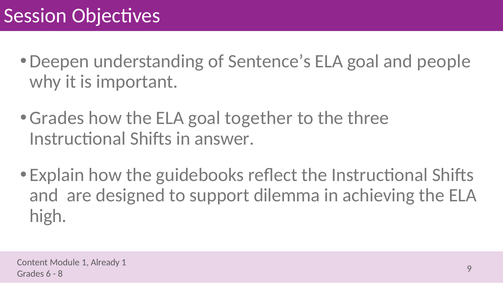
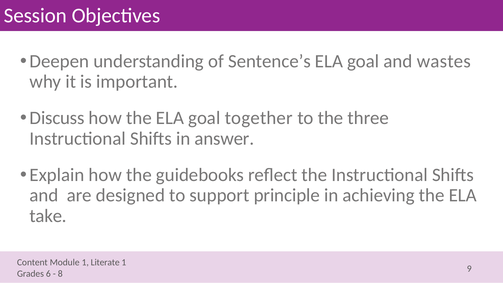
people: people -> wastes (444, 61)
Grades: Grades -> Discuss (57, 118)
dilemma: dilemma -> principle (287, 195)
high: high -> take (48, 216)
Already: Already -> Literate (105, 262)
